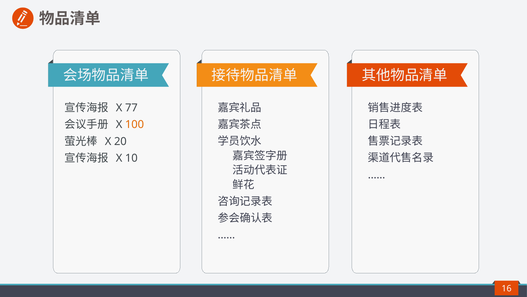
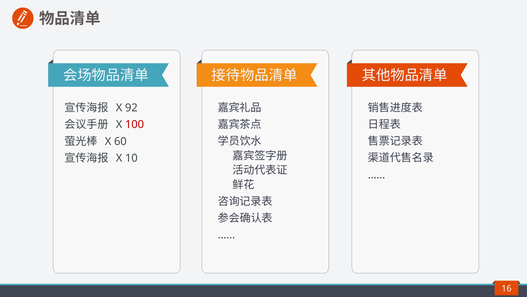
77: 77 -> 92 (131, 108)
100 colour: orange -> red (135, 124)
20: 20 -> 60 (120, 141)
